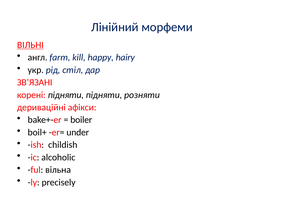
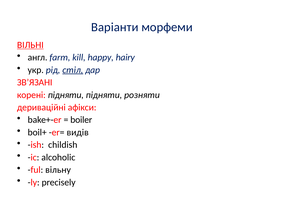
Лінійний: Лінійний -> Варіанти (115, 27)
стіл underline: none -> present (73, 70)
under: under -> видів (78, 132)
вільна: вільна -> вільну (58, 170)
